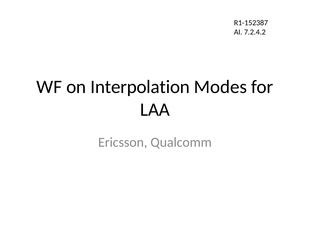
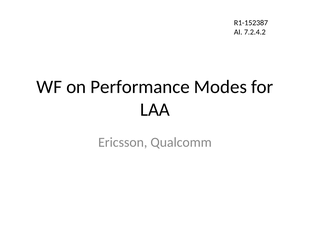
Interpolation: Interpolation -> Performance (140, 87)
